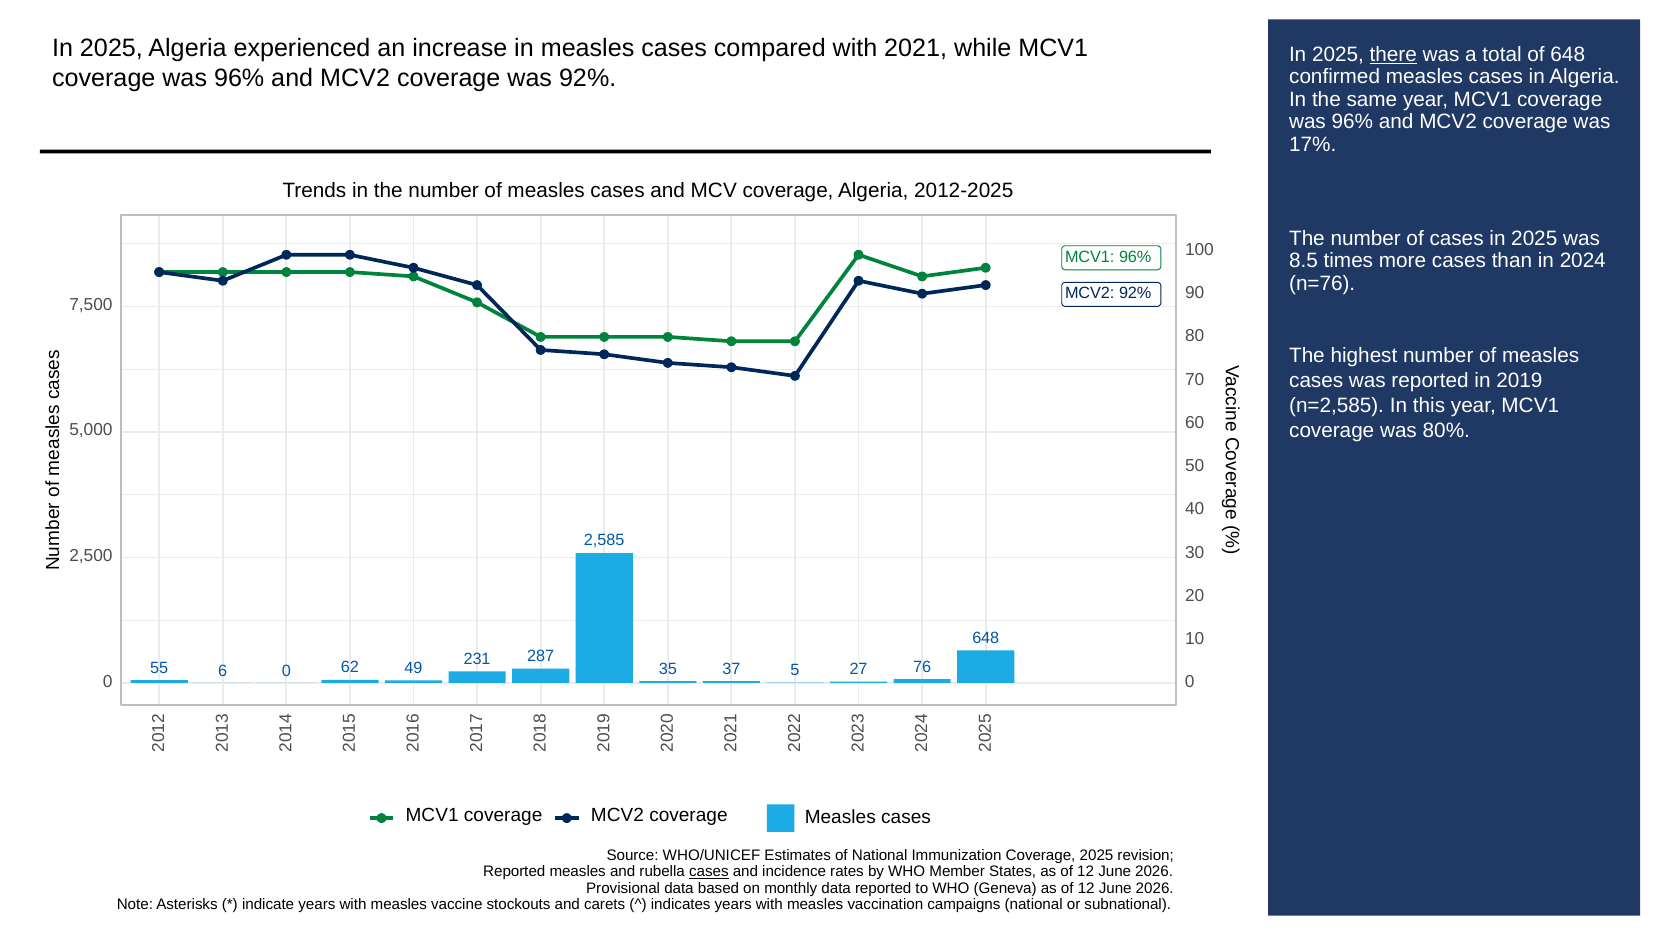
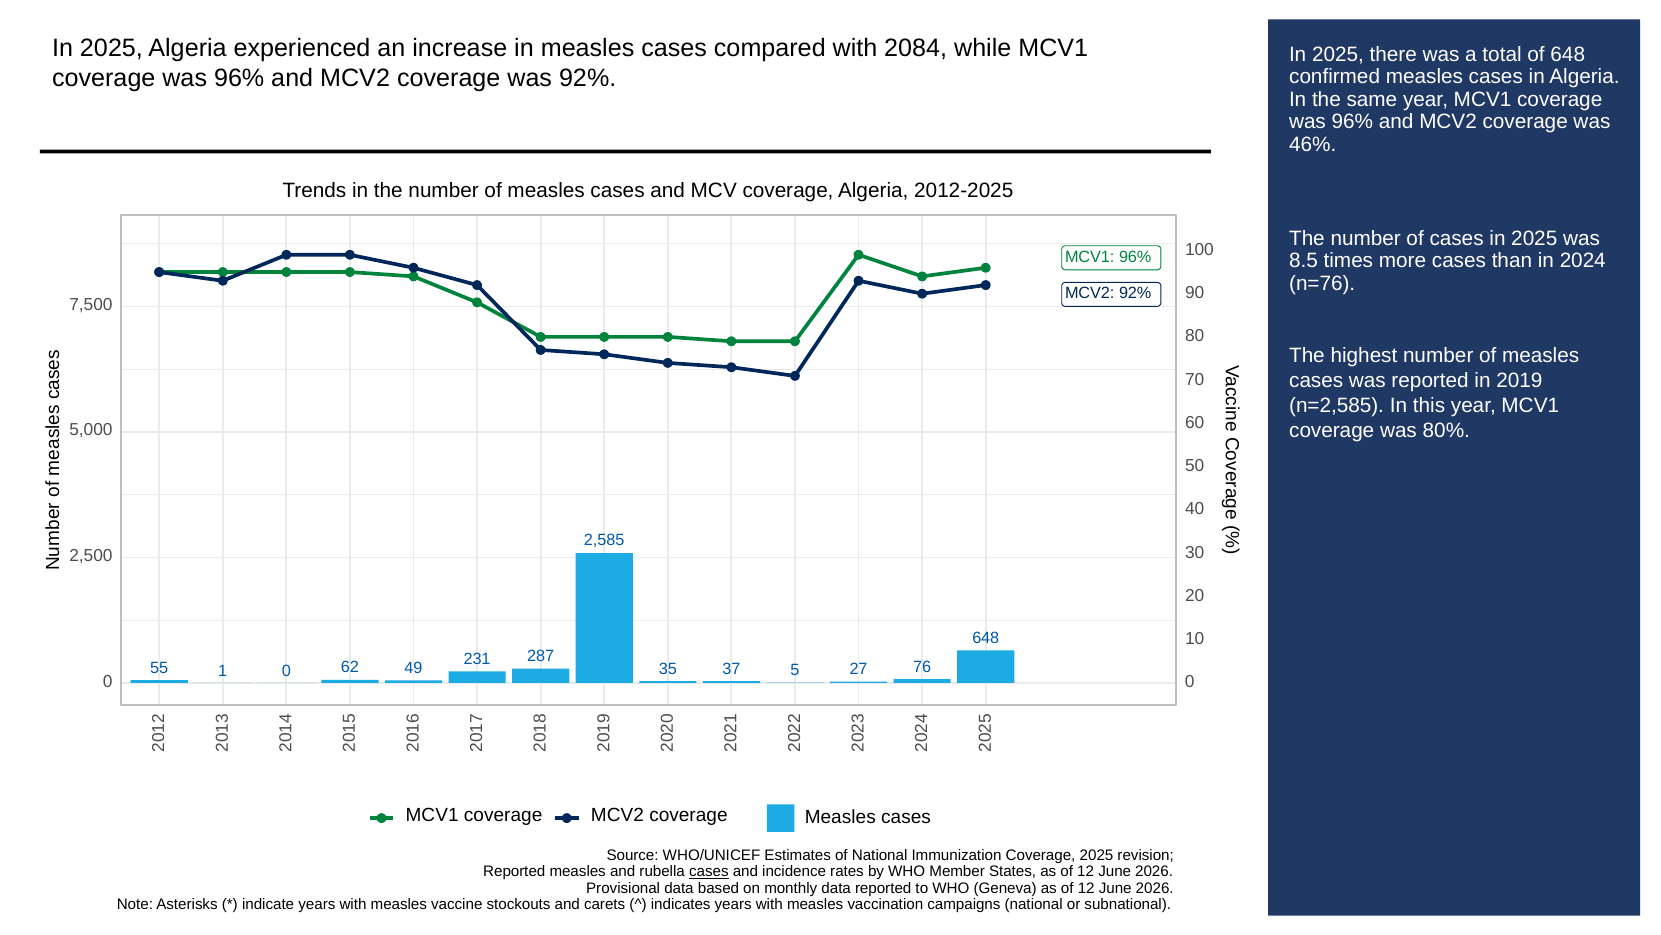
2021: 2021 -> 2084 (916, 48)
there underline: present -> none (1393, 55)
17%: 17% -> 46% (1313, 144)
55 6: 6 -> 1 (223, 670)
